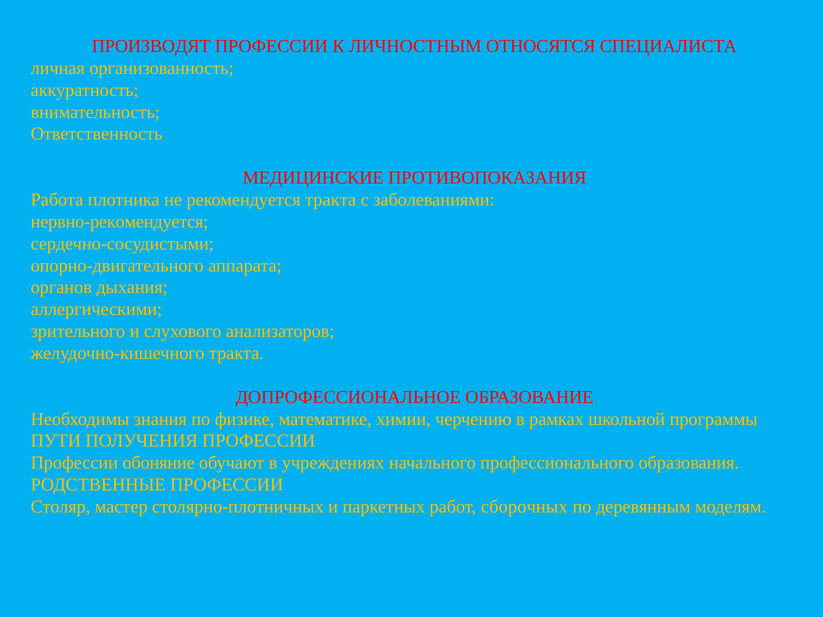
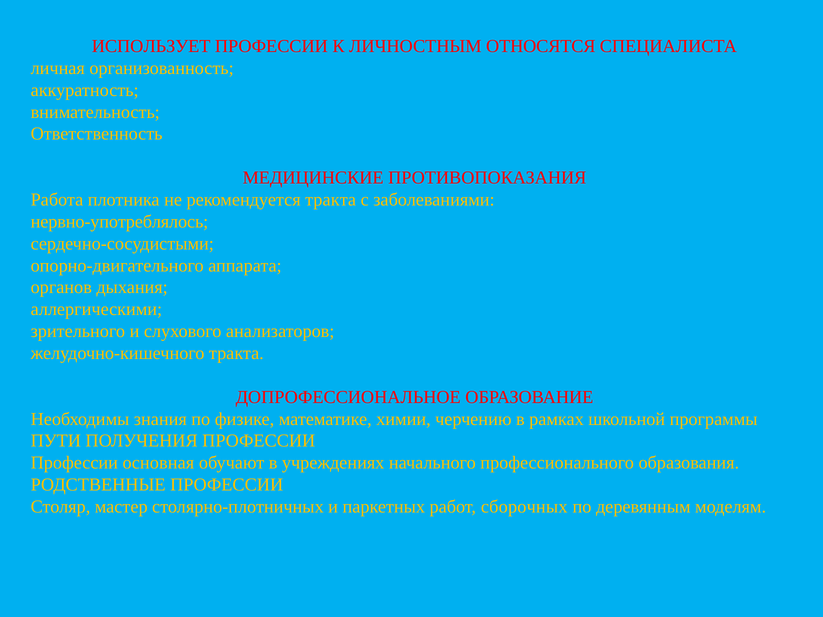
ПРОИЗВОДЯТ: ПРОИЗВОДЯТ -> ИСПОЛЬЗУЕТ (151, 46)
нервно-рекомендуется: нервно-рекомендуется -> нервно-употреблялось (119, 222)
обоняние: обоняние -> основная (158, 463)
